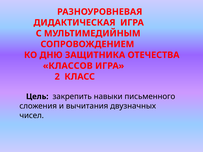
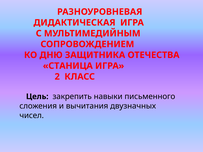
КЛАССОВ: КЛАССОВ -> СТАНИЦА (68, 66)
